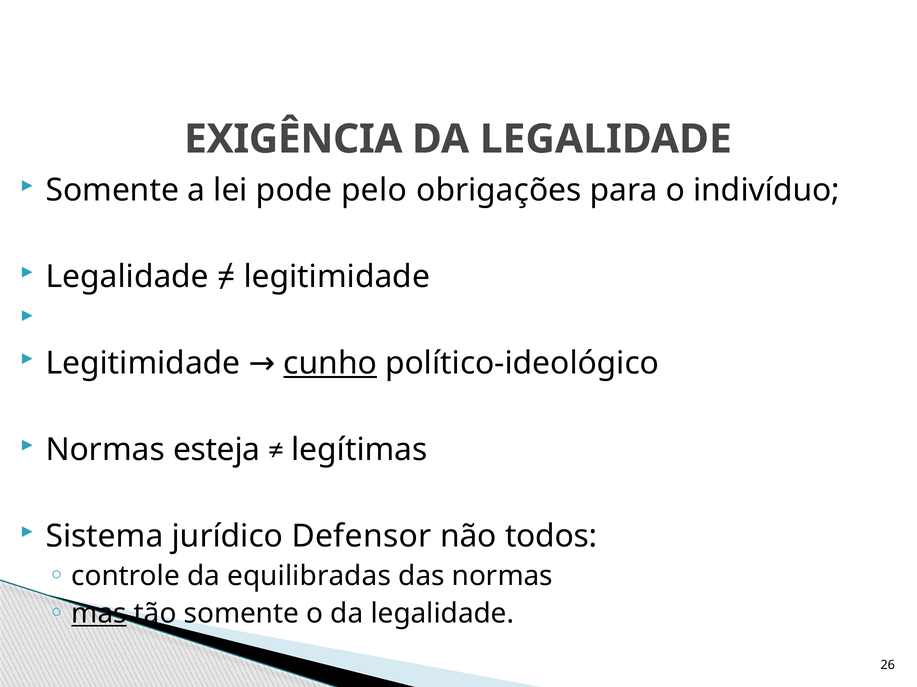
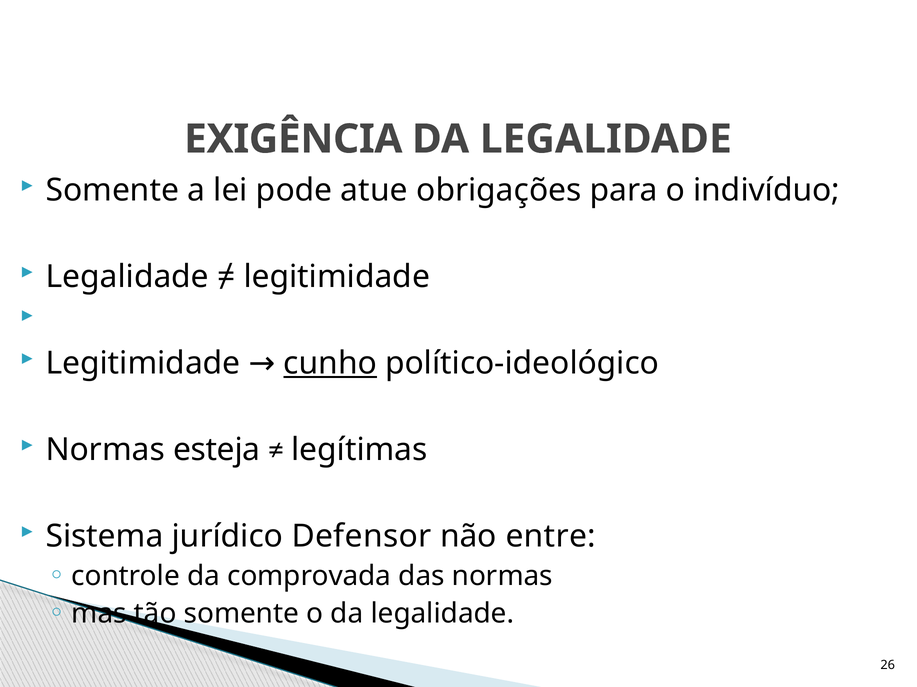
pelo: pelo -> atue (374, 191)
todos: todos -> entre (551, 537)
equilibradas: equilibradas -> comprovada (309, 577)
mas underline: present -> none (99, 614)
